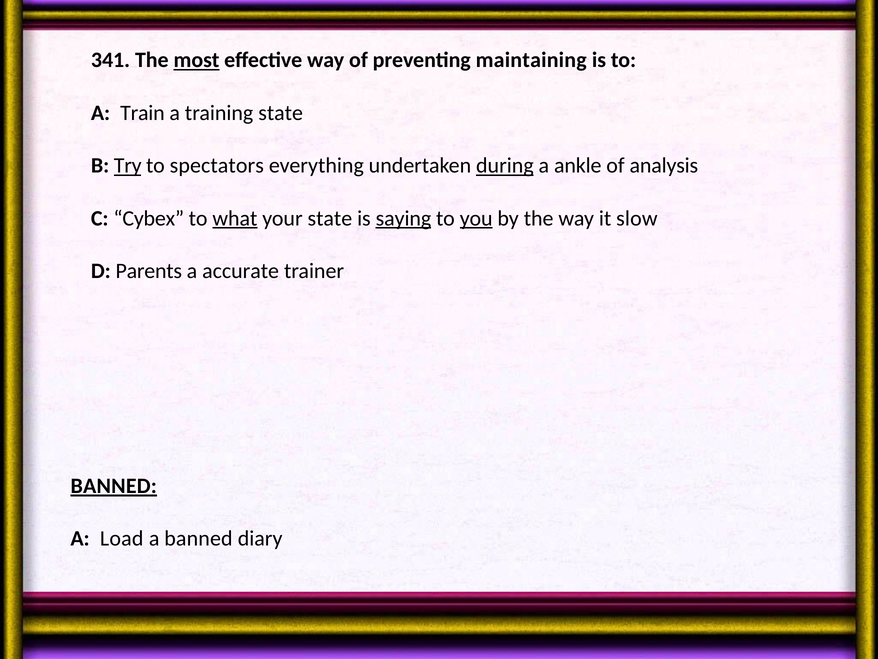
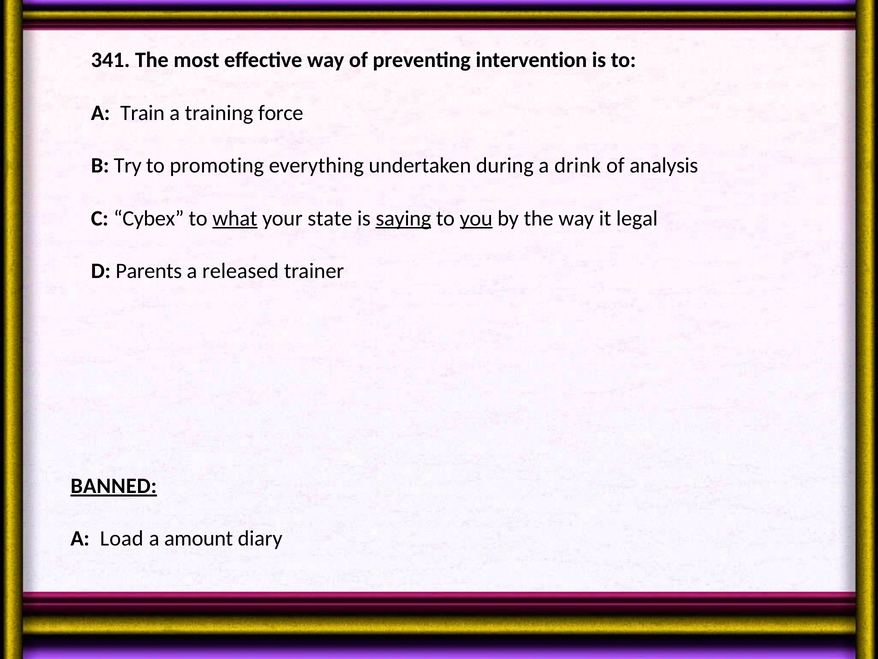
most underline: present -> none (197, 60)
maintaining: maintaining -> intervention (531, 60)
training state: state -> force (281, 113)
Try underline: present -> none (128, 166)
spectators: spectators -> promoting (217, 166)
during underline: present -> none (505, 166)
ankle: ankle -> drink (578, 166)
slow: slow -> legal (637, 218)
accurate: accurate -> released (241, 271)
a banned: banned -> amount (199, 538)
